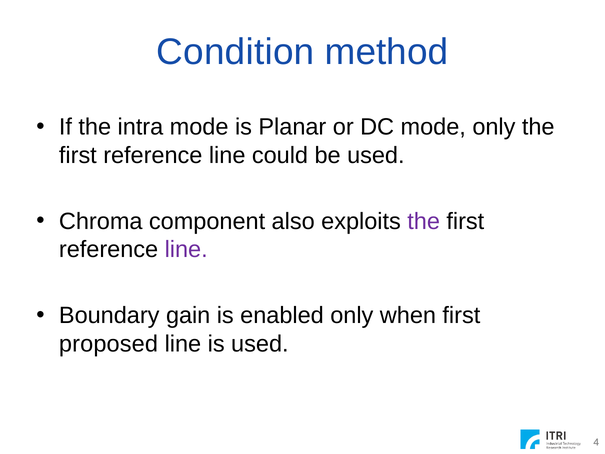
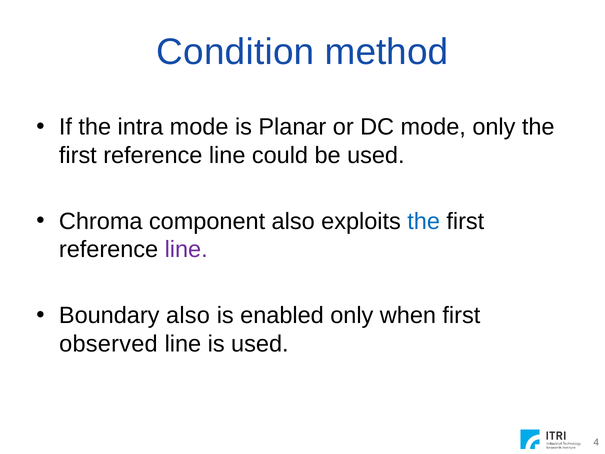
the colour: purple -> blue (424, 221)
Boundary gain: gain -> also (188, 315)
proposed: proposed -> observed (108, 344)
